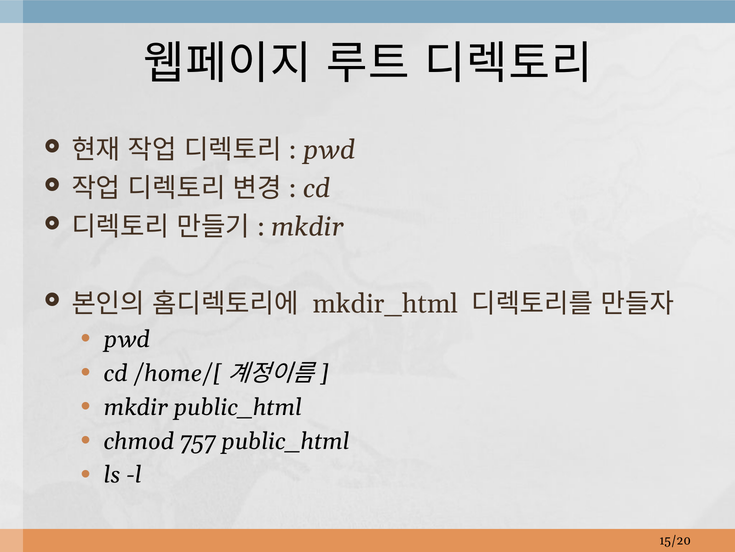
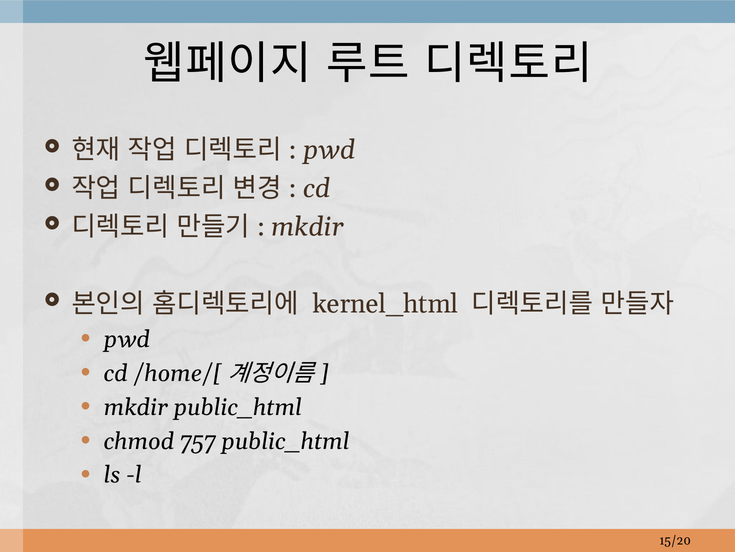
mkdir_html: mkdir_html -> kernel_html (386, 304)
